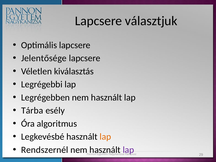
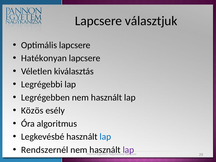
Jelentősége: Jelentősége -> Hatékonyan (44, 58)
Tárba: Tárba -> Közös (32, 111)
lap colour: orange -> blue (105, 137)
